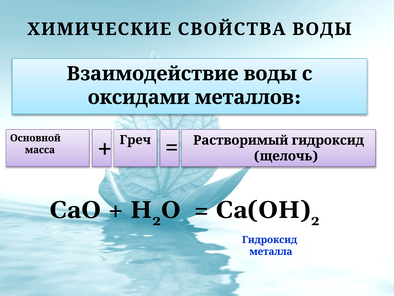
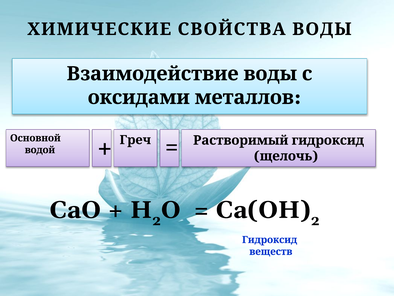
масса: масса -> водой (40, 150)
металла: металла -> веществ (271, 251)
